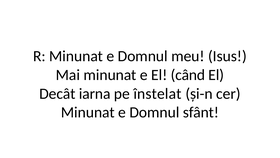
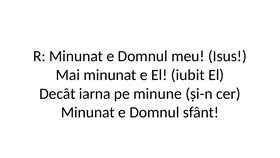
când: când -> iubit (188, 75)
înstelat: înstelat -> minune (158, 93)
